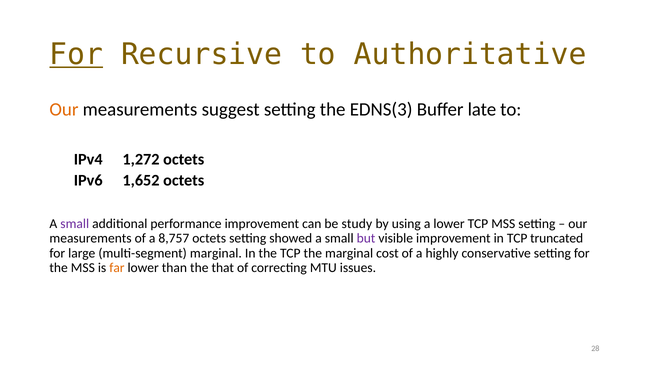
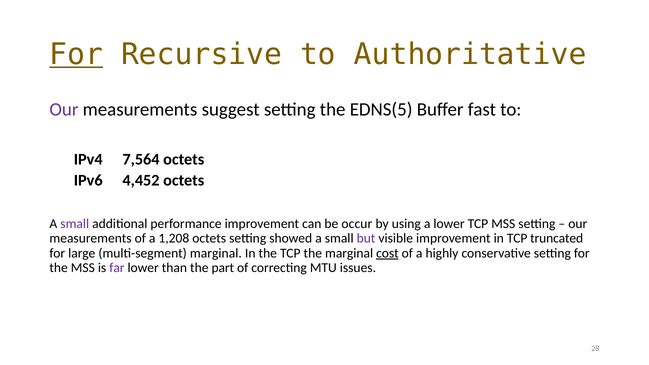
Our colour: orange -> purple (64, 110)
EDNS(3: EDNS(3 -> EDNS(5 (381, 110)
late: late -> fast (482, 110)
1,272: 1,272 -> 7,564 (141, 159)
1,652: 1,652 -> 4,452 (141, 180)
study: study -> occur (357, 224)
8,757: 8,757 -> 1,208 (174, 239)
cost underline: none -> present (387, 253)
far colour: orange -> purple (117, 268)
that: that -> part (223, 268)
